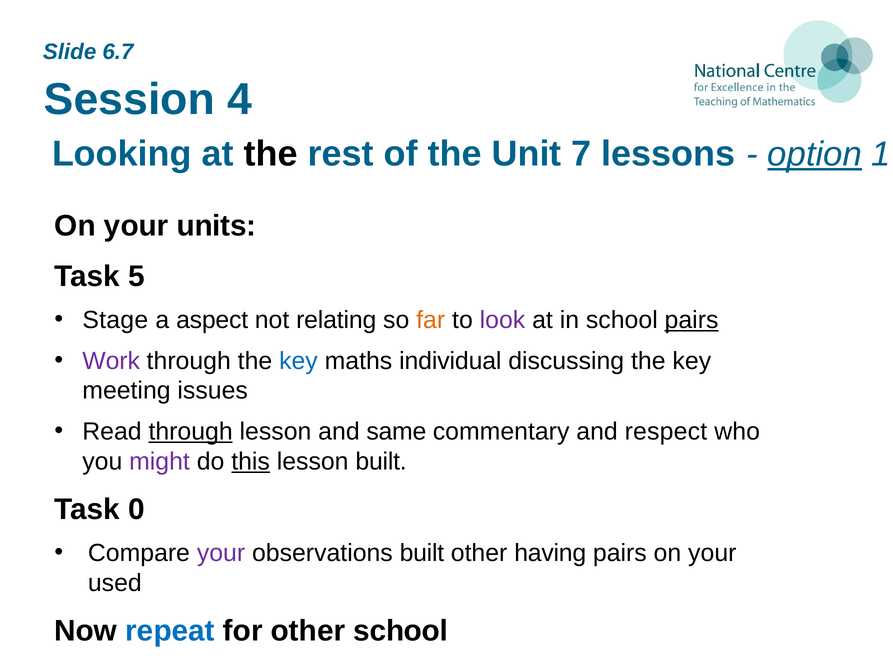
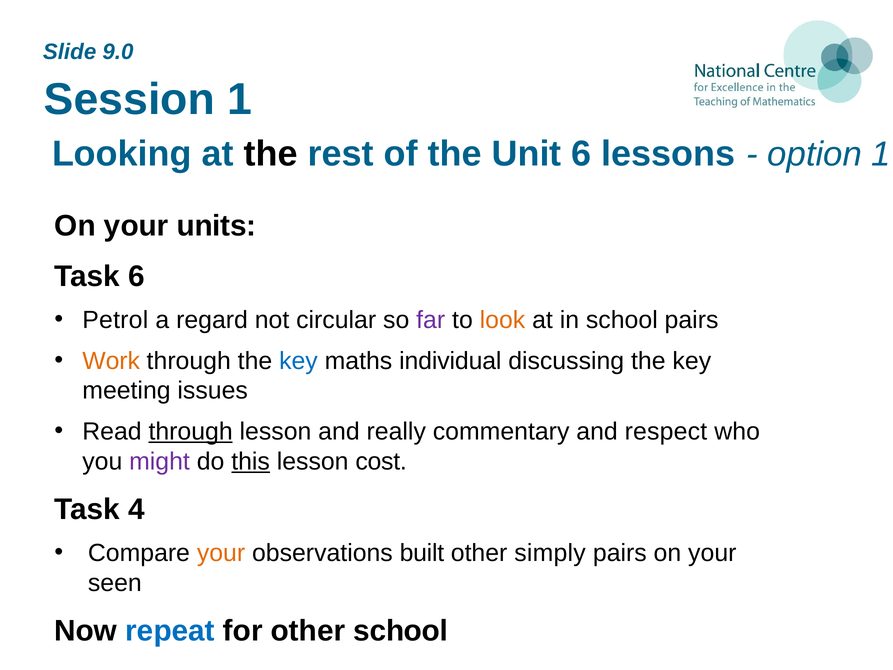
6.7: 6.7 -> 9.0 (118, 52)
Session 4: 4 -> 1 (240, 99)
Unit 7: 7 -> 6 (581, 154)
option underline: present -> none (815, 154)
Task 5: 5 -> 6 (137, 276)
Stage: Stage -> Petrol (115, 320)
aspect: aspect -> regard (212, 320)
relating: relating -> circular (336, 320)
far colour: orange -> purple (431, 320)
look colour: purple -> orange (502, 320)
pairs underline: present -> none (692, 320)
Work colour: purple -> orange (111, 361)
same: same -> really (396, 432)
lesson built: built -> cost (381, 461)
0: 0 -> 4 (137, 509)
your colour: purple -> orange (221, 553)
having: having -> simply (550, 553)
used: used -> seen (115, 583)
